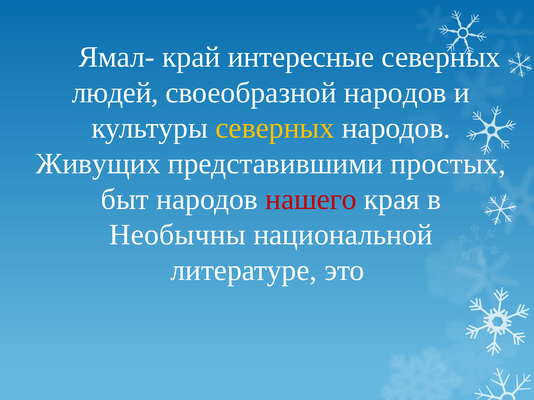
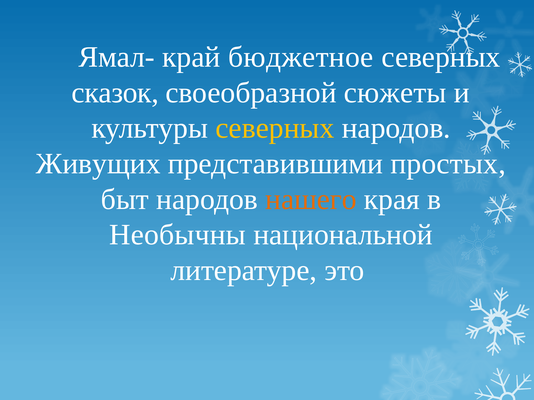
интересные: интересные -> бюджетное (301, 57)
людей: людей -> сказок (115, 93)
своеобразной народов: народов -> сюжеты (395, 93)
нашего colour: red -> orange (311, 200)
